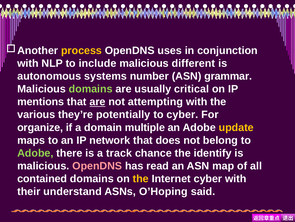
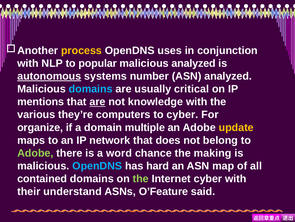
include: include -> popular (98, 63)
malicious different: different -> analyzed (194, 63)
autonomous underline: none -> present (49, 76)
ASN grammar: grammar -> analyzed (228, 76)
domains colour: light green -> light blue (91, 89)
attempting: attempting -> knowledge (155, 102)
potentially: potentially -> computers (123, 114)
track: track -> word (119, 153)
identify: identify -> making (213, 153)
OpenDNS colour: pink -> light blue (97, 165)
read: read -> hard (158, 165)
the colour: yellow -> light green (141, 178)
O’Hoping: O’Hoping -> O’Feature (163, 191)
